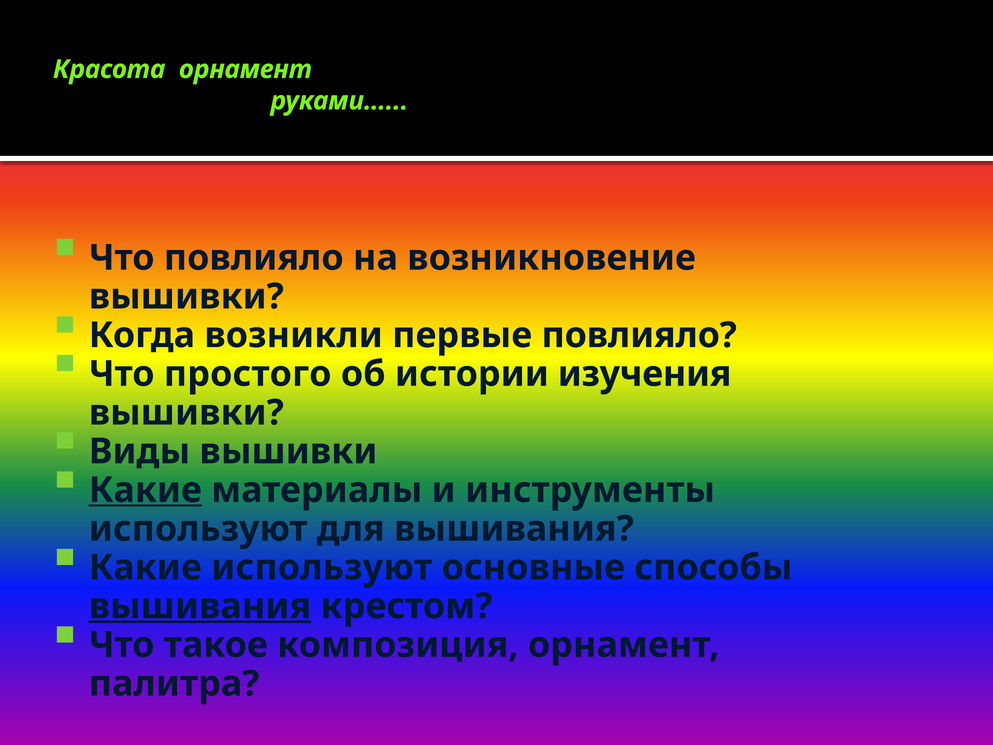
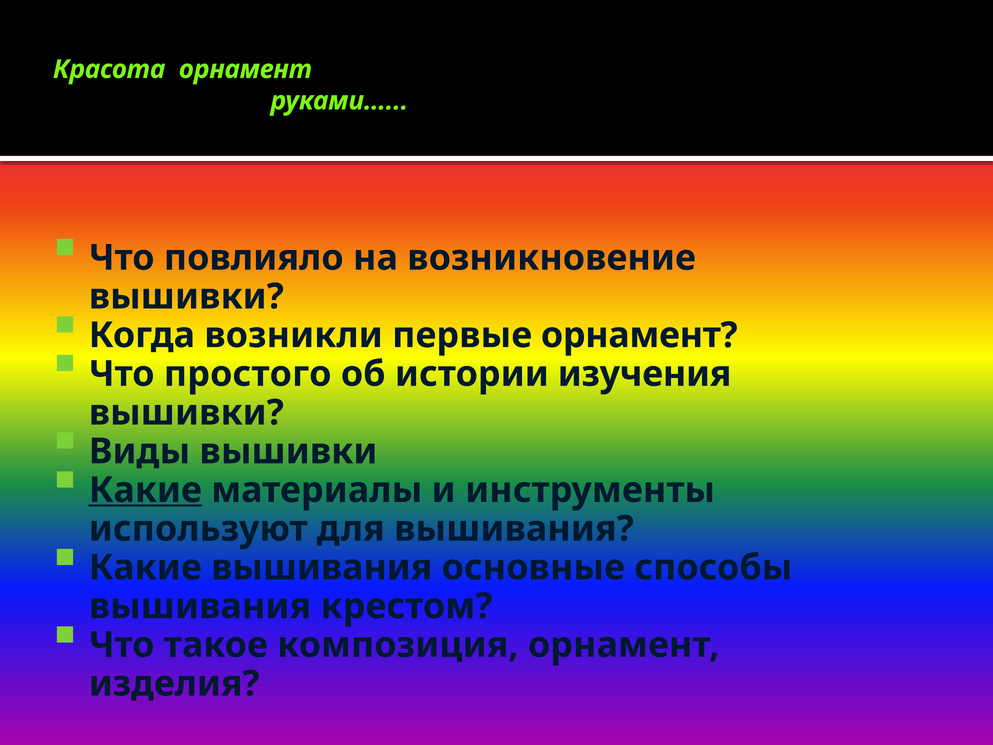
первые повлияло: повлияло -> орнамент (639, 335)
Какие используют: используют -> вышивания (322, 567)
вышивания underline: present -> none (200, 606)
палитра: палитра -> изделия (174, 684)
